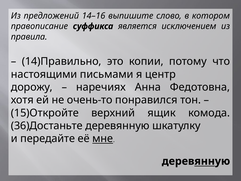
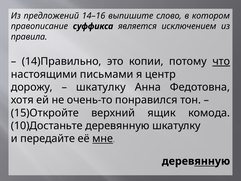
что underline: none -> present (221, 61)
наречиях: наречиях -> шкатулку (101, 87)
36)Достаньте: 36)Достаньте -> 10)Достаньте (47, 126)
